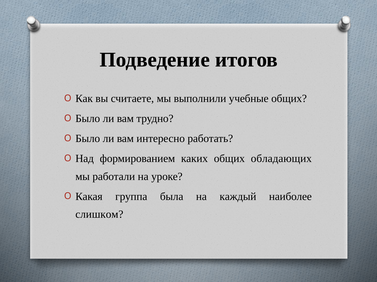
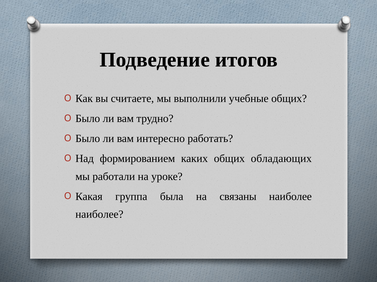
каждый: каждый -> связаны (238, 197)
слишком: слишком -> наиболее (99, 215)
